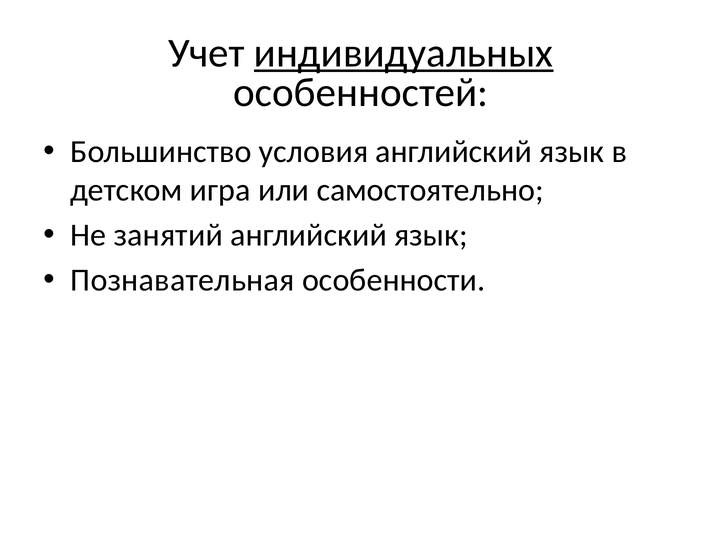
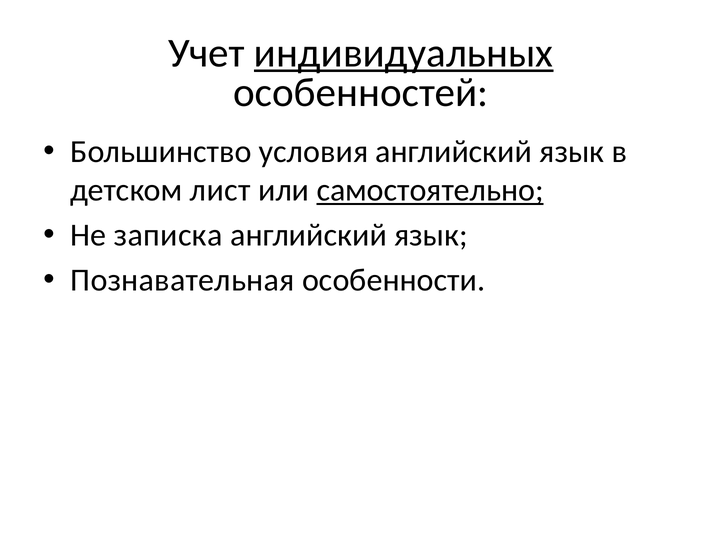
игра: игра -> лист (220, 190)
самостоятельно underline: none -> present (430, 190)
занятий: занятий -> записка (168, 235)
